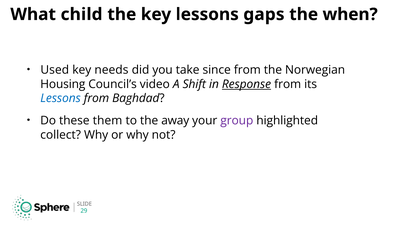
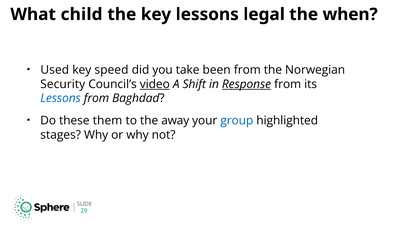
gaps: gaps -> legal (264, 14)
needs: needs -> speed (111, 70)
since: since -> been (217, 70)
Housing: Housing -> Security (63, 84)
video underline: none -> present (155, 84)
group colour: purple -> blue (237, 120)
collect: collect -> stages (61, 135)
